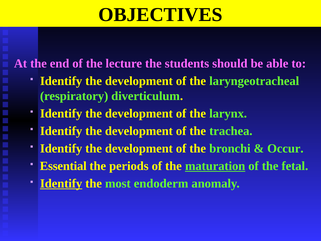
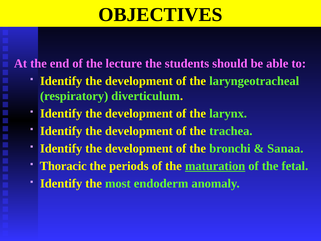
Occur: Occur -> Sanaa (285, 148)
Essential: Essential -> Thoracic (63, 166)
Identify underline: present -> none (61, 183)
